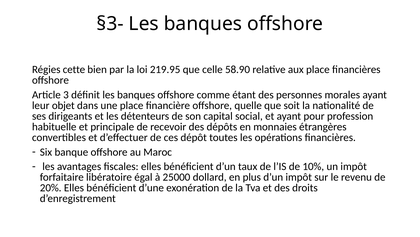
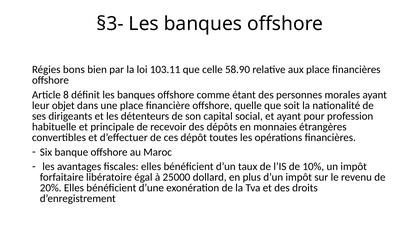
cette: cette -> bons (74, 69)
219.95: 219.95 -> 103.11 (165, 69)
3: 3 -> 8 (66, 95)
